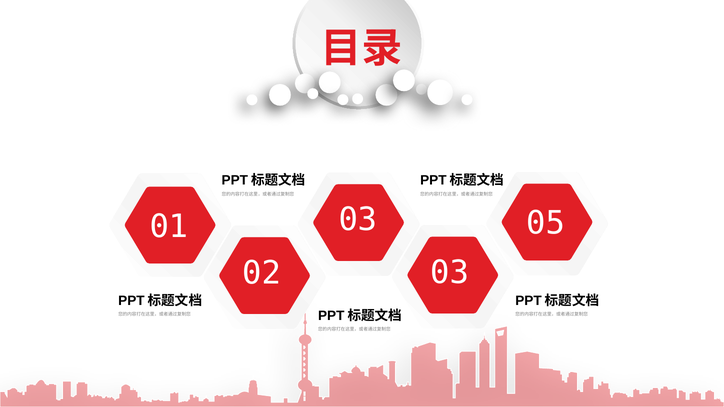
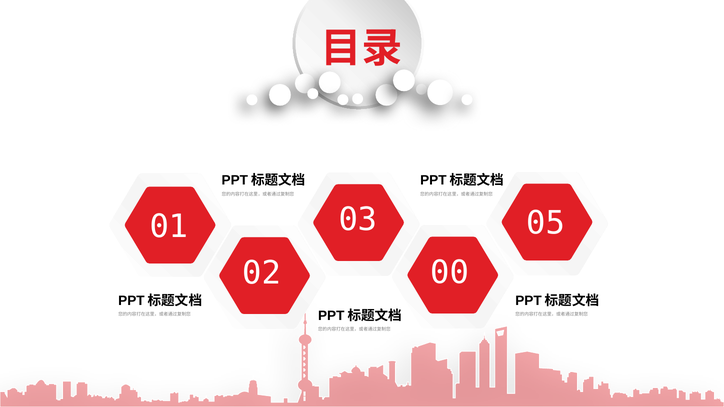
02 03: 03 -> 00 (450, 273)
